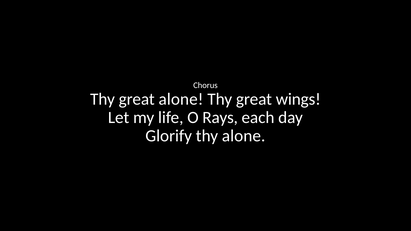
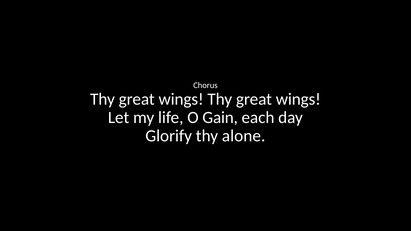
alone: alone -> wings (181, 99)
Rays: Rays -> Gain (220, 118)
